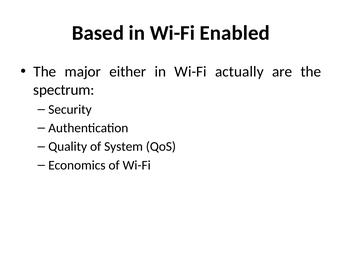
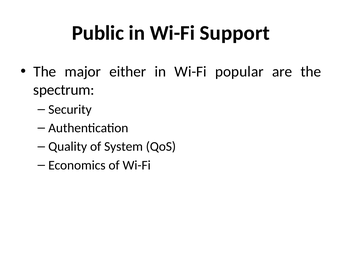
Based: Based -> Public (98, 33)
Enabled: Enabled -> Support (235, 33)
actually: actually -> popular (239, 72)
